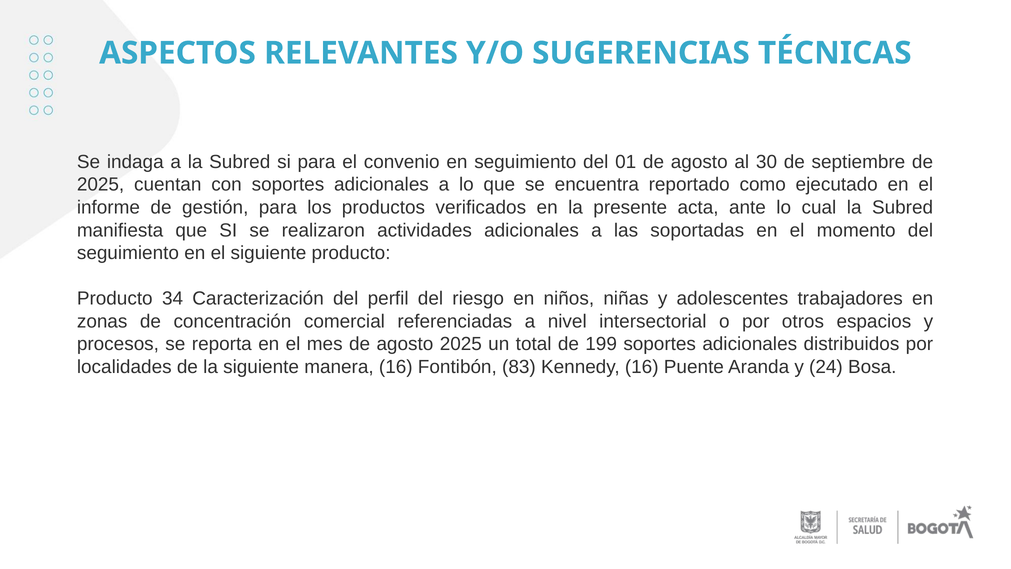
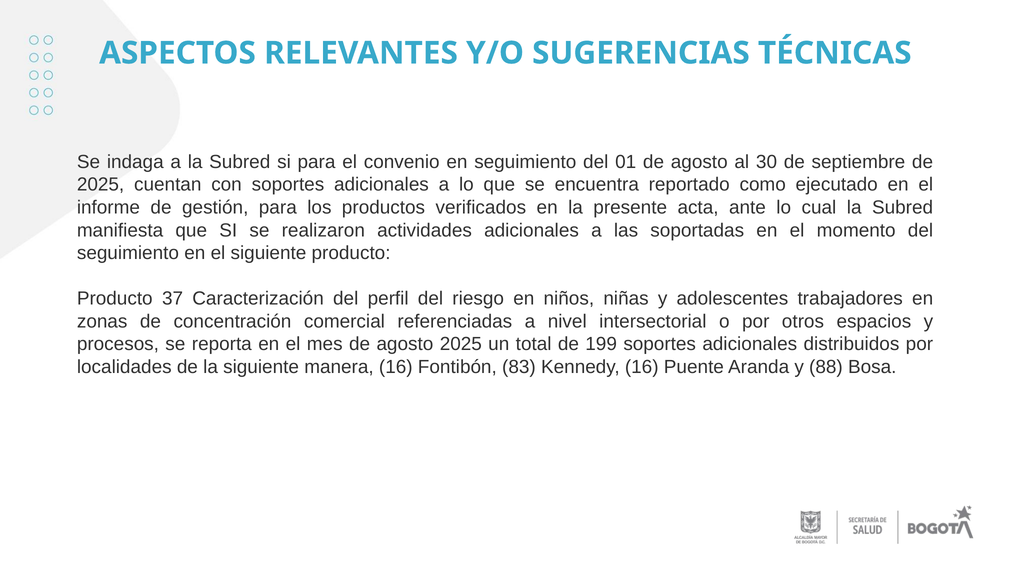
34: 34 -> 37 (173, 298)
24: 24 -> 88 (826, 367)
